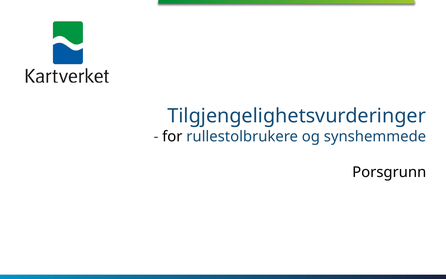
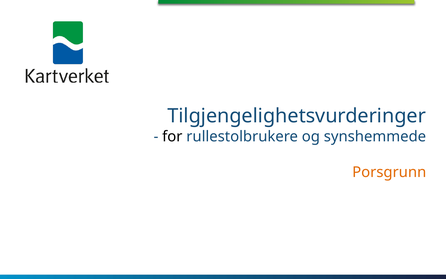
Porsgrunn colour: black -> orange (389, 172)
